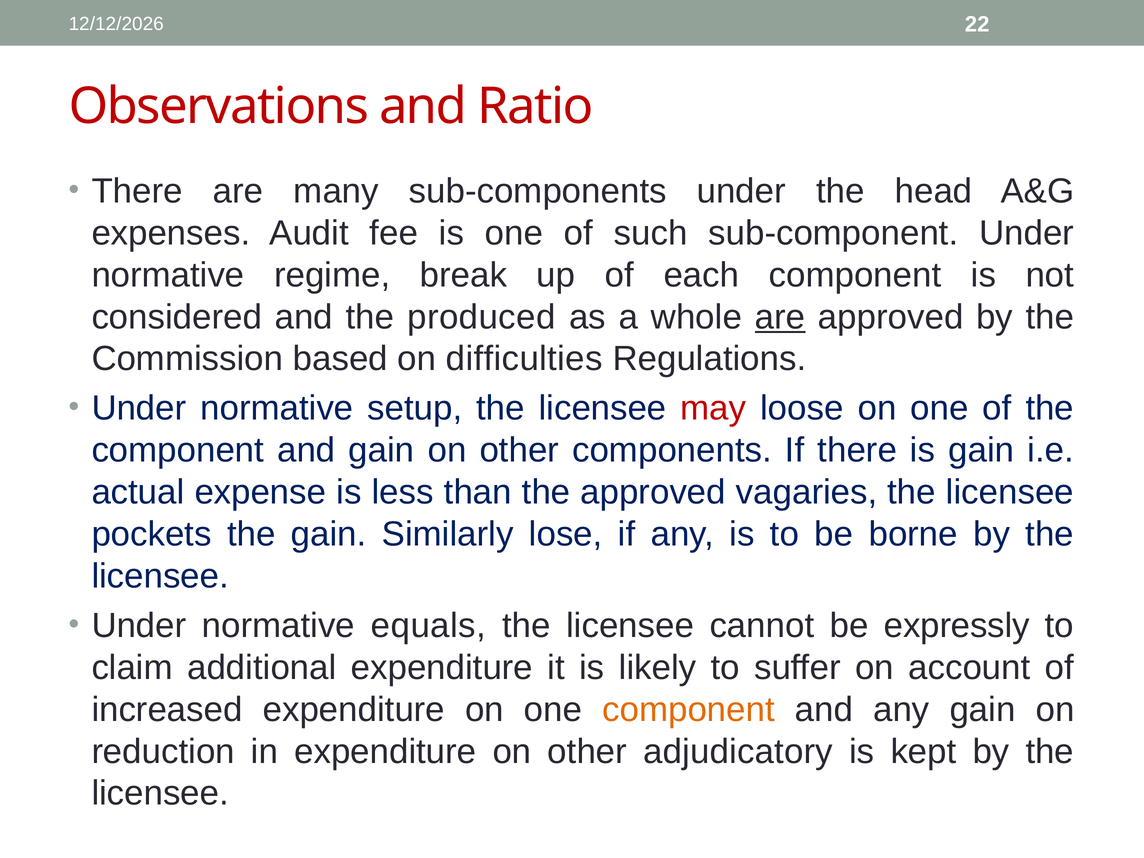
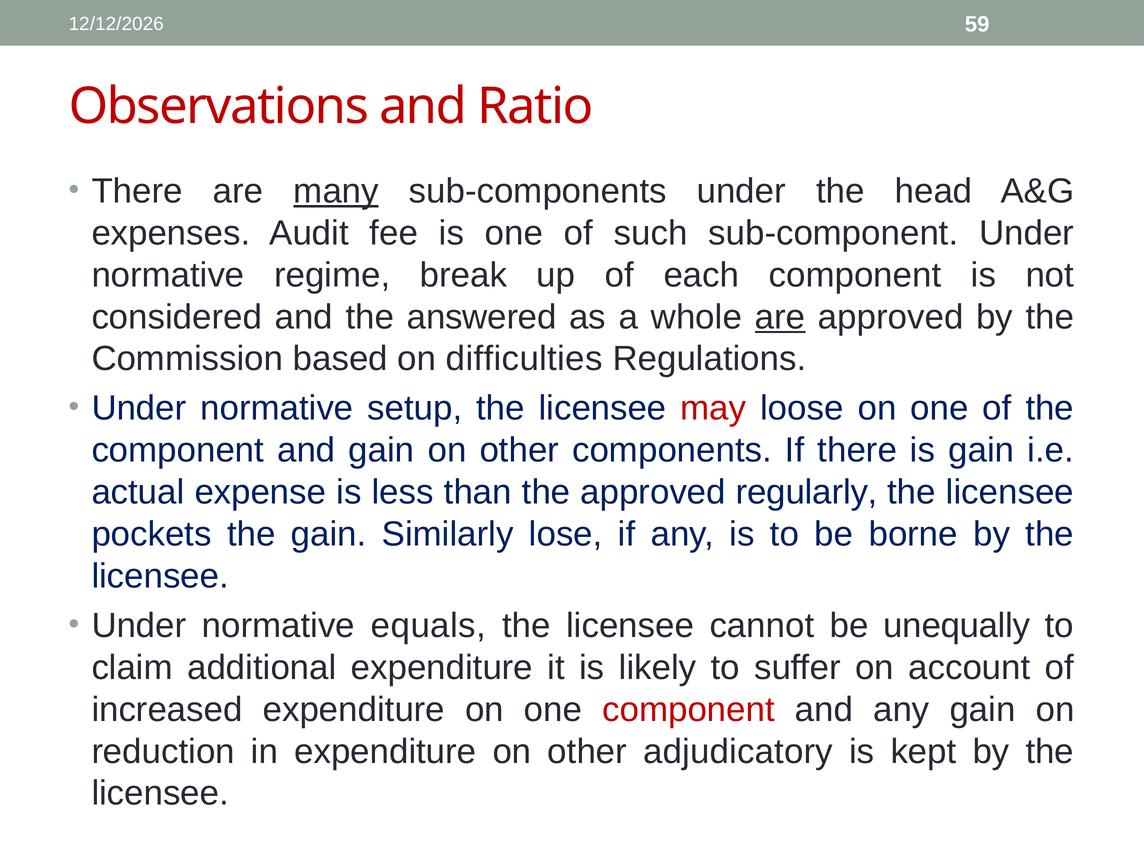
22: 22 -> 59 (977, 24)
many underline: none -> present (336, 191)
produced: produced -> answered (482, 317)
vagaries: vagaries -> regularly (807, 492)
expressly: expressly -> unequally (957, 626)
component colour: orange -> red (689, 710)
